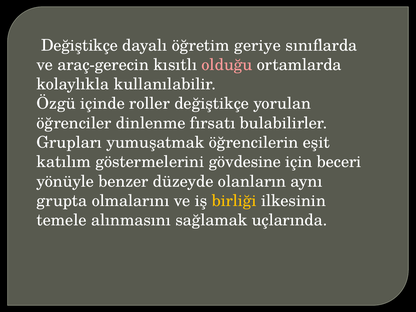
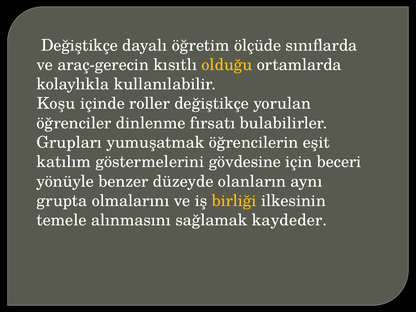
geriye: geriye -> ölçüde (258, 45)
olduğu colour: pink -> yellow (227, 65)
Özgü: Özgü -> Koşu (56, 104)
uçlarında: uçlarında -> kaydeder (289, 220)
